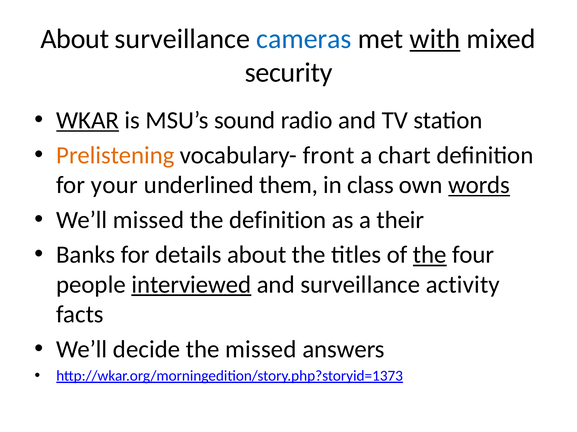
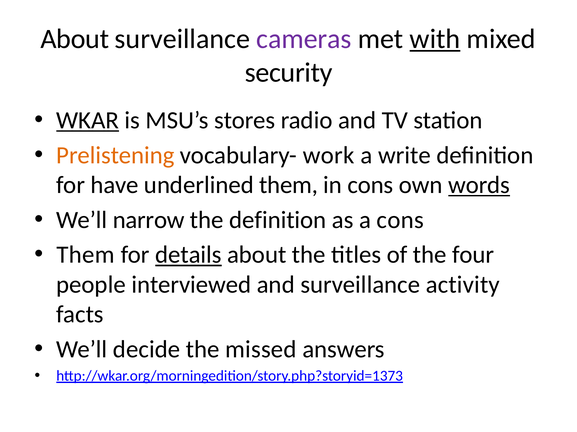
cameras colour: blue -> purple (304, 39)
sound: sound -> stores (245, 121)
front: front -> work (329, 155)
chart: chart -> write (404, 155)
your: your -> have (115, 185)
in class: class -> cons (370, 185)
We’ll missed: missed -> narrow (149, 220)
a their: their -> cons (400, 220)
Banks: Banks -> Them (86, 255)
details underline: none -> present (188, 255)
the underline: present -> none (430, 255)
interviewed underline: present -> none (191, 285)
